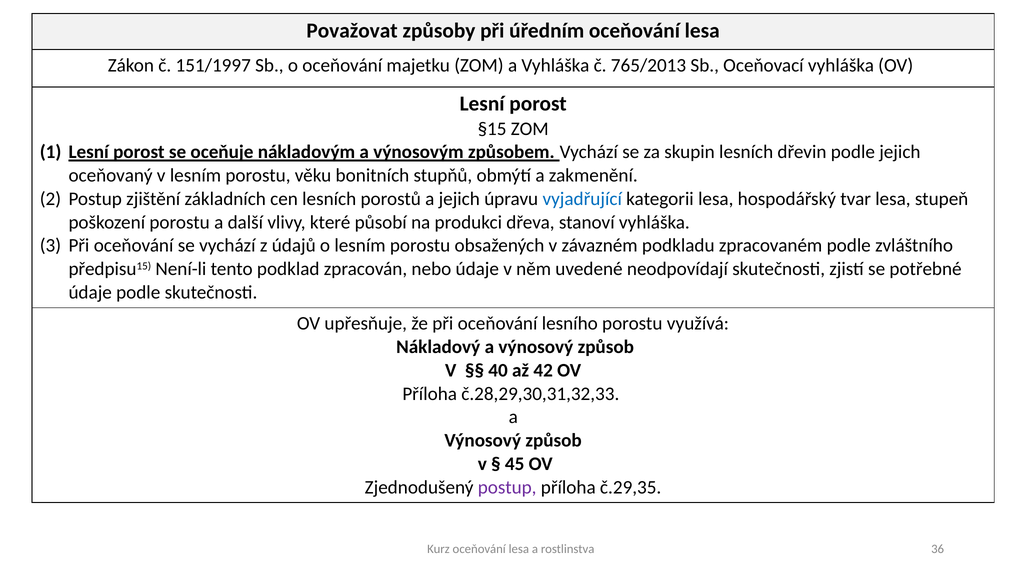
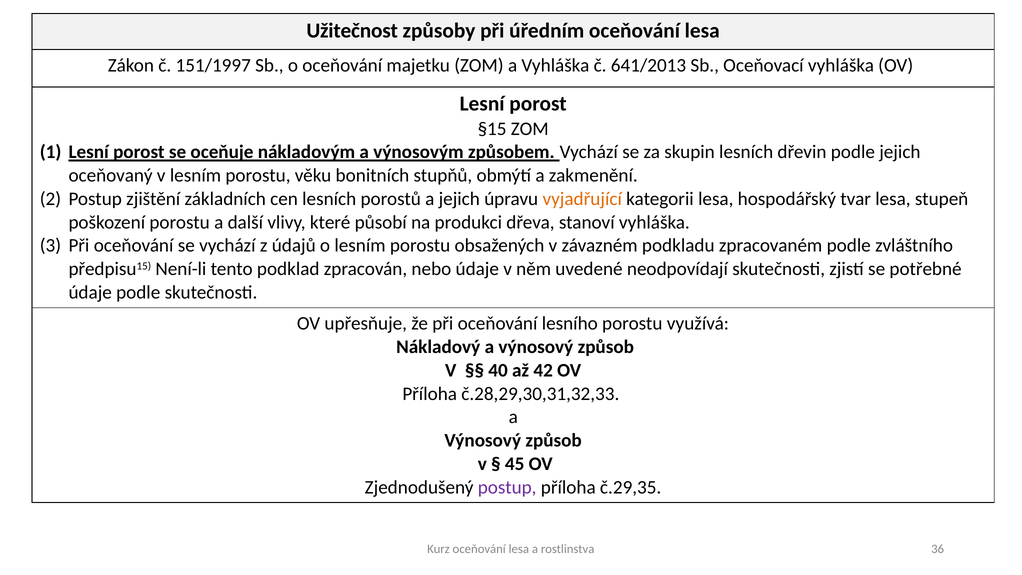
Považovat: Považovat -> Užitečnost (352, 31)
765/2013: 765/2013 -> 641/2013 (649, 65)
vyjadřující colour: blue -> orange (582, 199)
